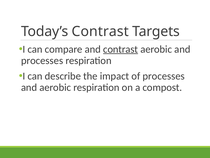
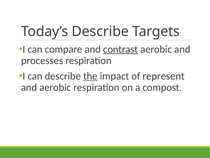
Today’s Contrast: Contrast -> Describe (100, 31)
the underline: none -> present (90, 76)
of processes: processes -> represent (164, 76)
